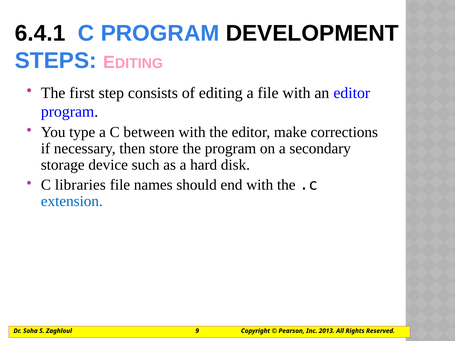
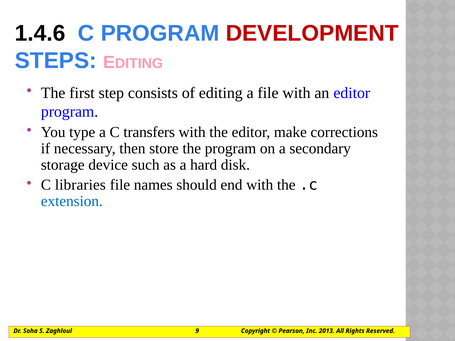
6.4.1: 6.4.1 -> 1.4.6 (40, 33)
DEVELOPMENT colour: black -> red (312, 33)
between: between -> transfers (149, 132)
